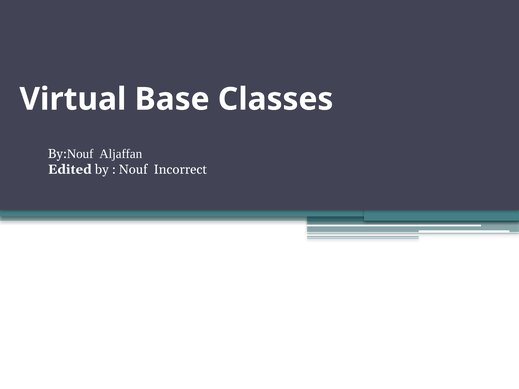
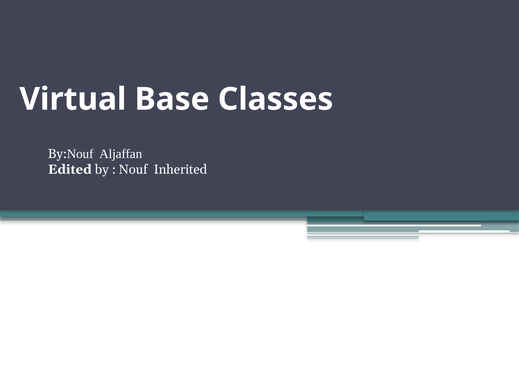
Incorrect: Incorrect -> Inherited (180, 170)
